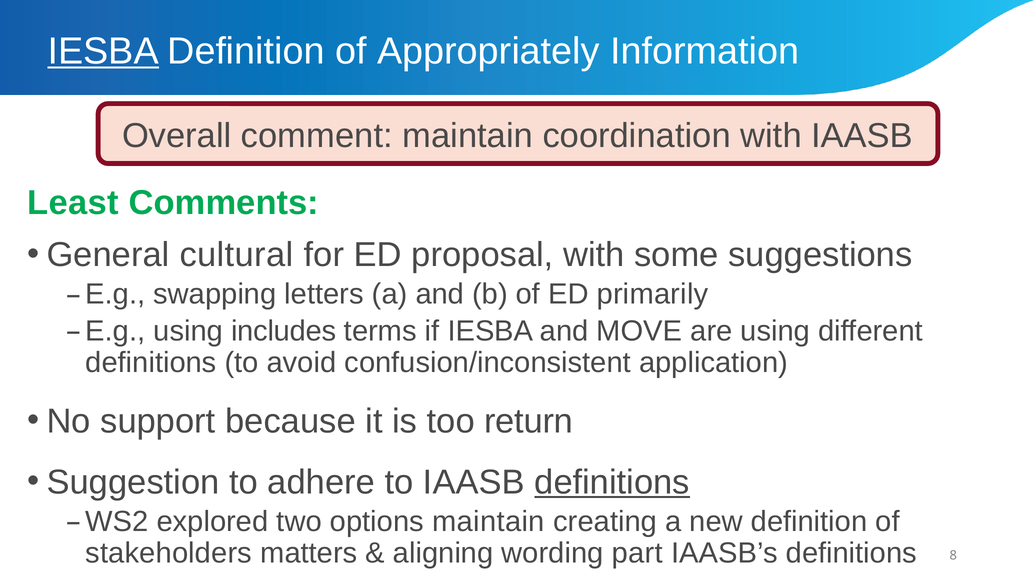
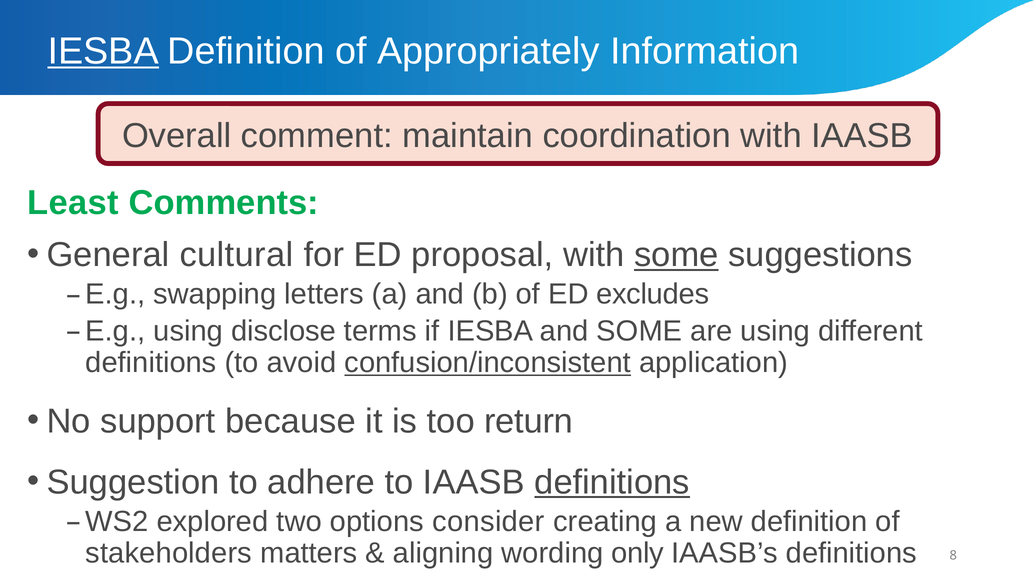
some underline: none -> present (676, 255)
primarily: primarily -> excludes (653, 294)
includes: includes -> disclose (284, 331)
and MOVE: MOVE -> SOME (639, 331)
confusion/inconsistent underline: none -> present (488, 363)
options maintain: maintain -> consider (488, 521)
part: part -> only (638, 553)
